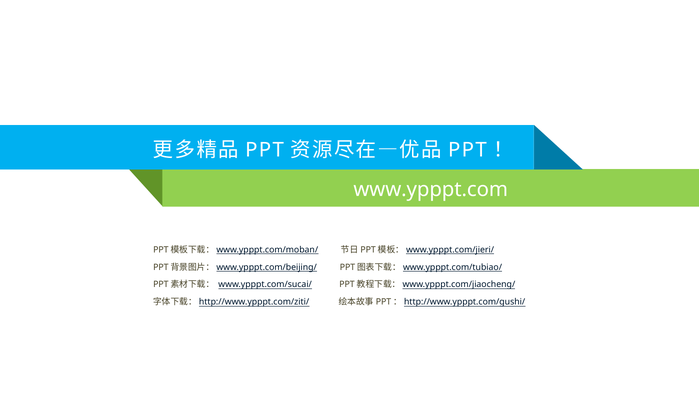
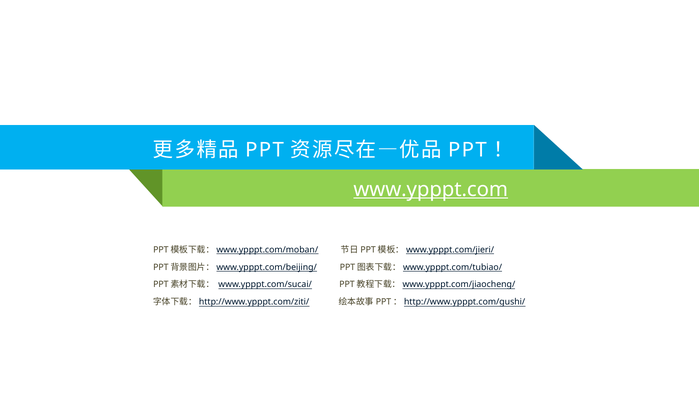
www.ypppt.com underline: none -> present (431, 189)
